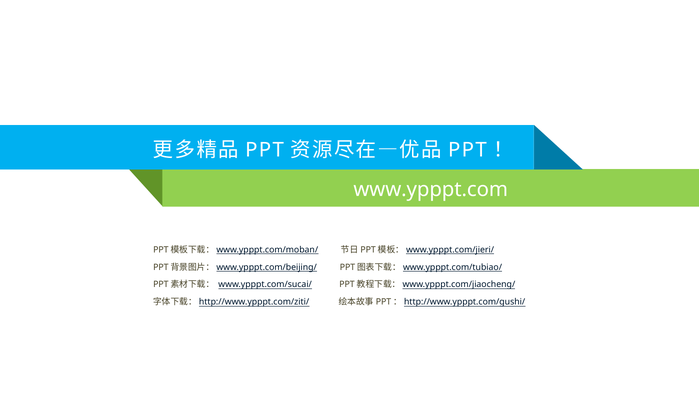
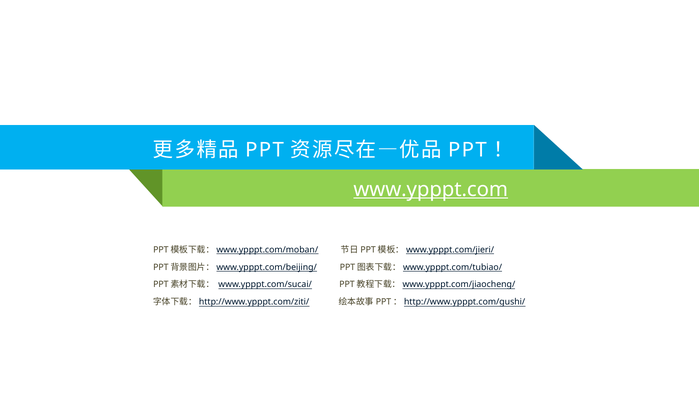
www.ypppt.com underline: none -> present (431, 189)
